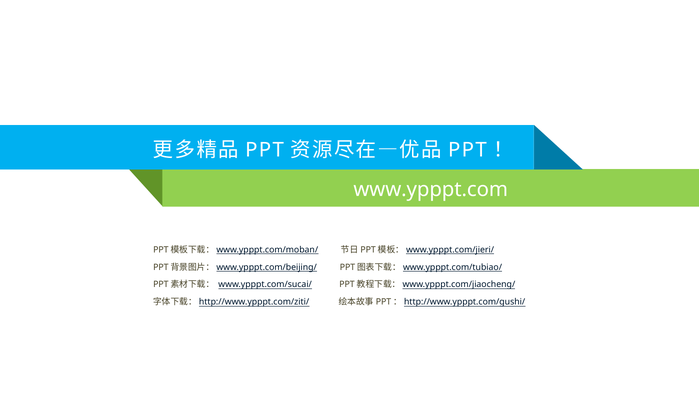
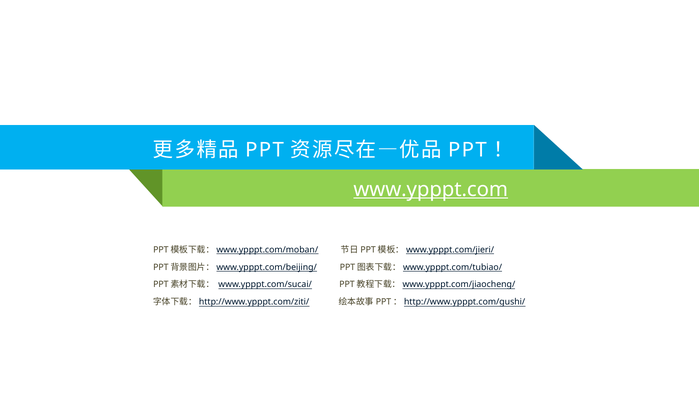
www.ypppt.com underline: none -> present (431, 189)
